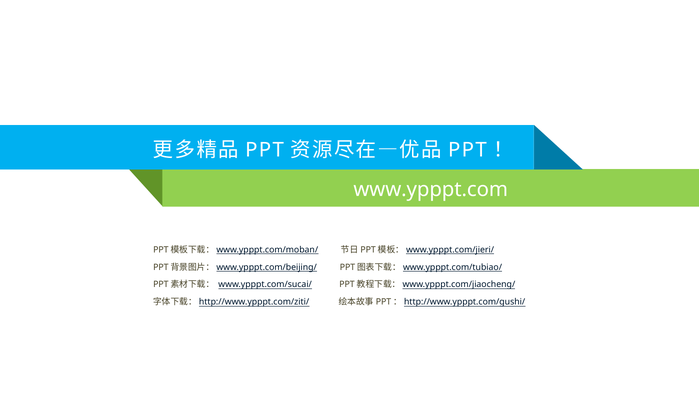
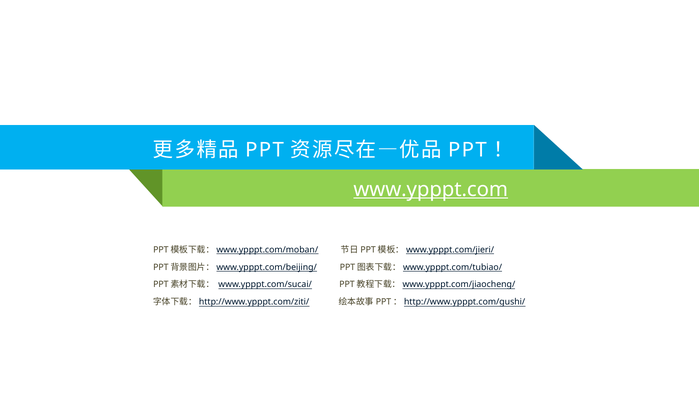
www.ypppt.com underline: none -> present (431, 189)
